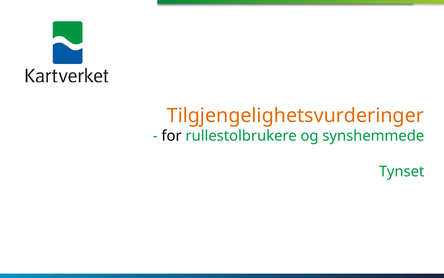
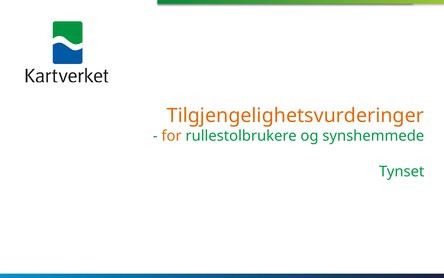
for colour: black -> orange (172, 136)
